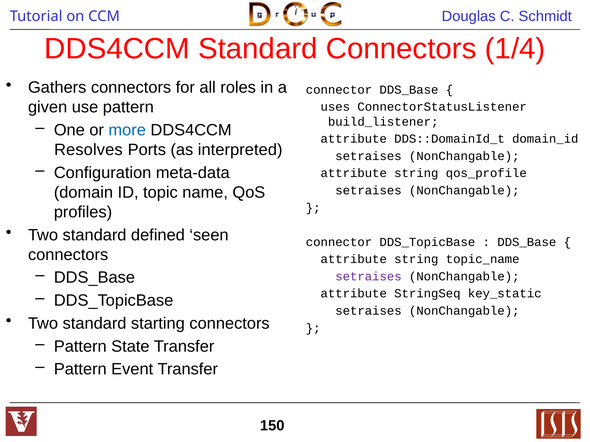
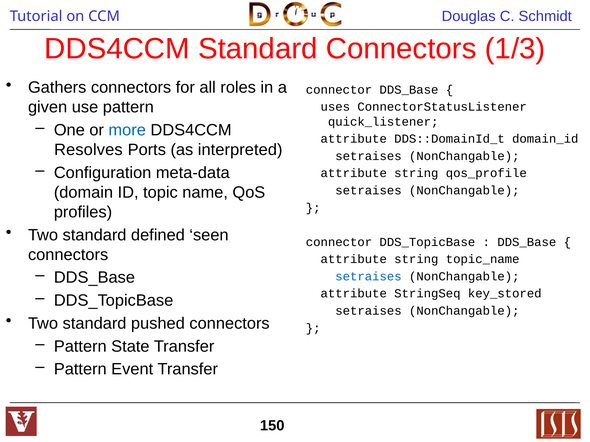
1/4: 1/4 -> 1/3 (515, 49)
build_listener: build_listener -> quick_listener (383, 122)
setraises colour: purple -> blue (368, 277)
key_static: key_static -> key_stored (505, 294)
starting: starting -> pushed (158, 324)
